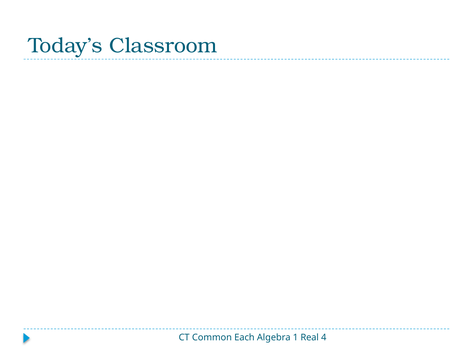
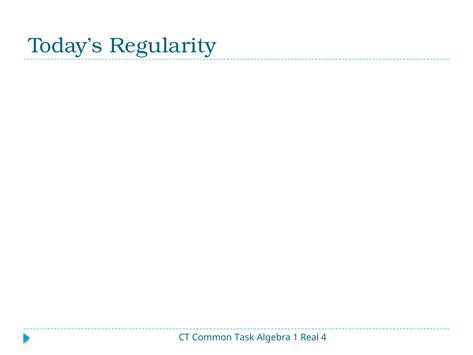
Classroom: Classroom -> Regularity (163, 46)
Each: Each -> Task (244, 337)
